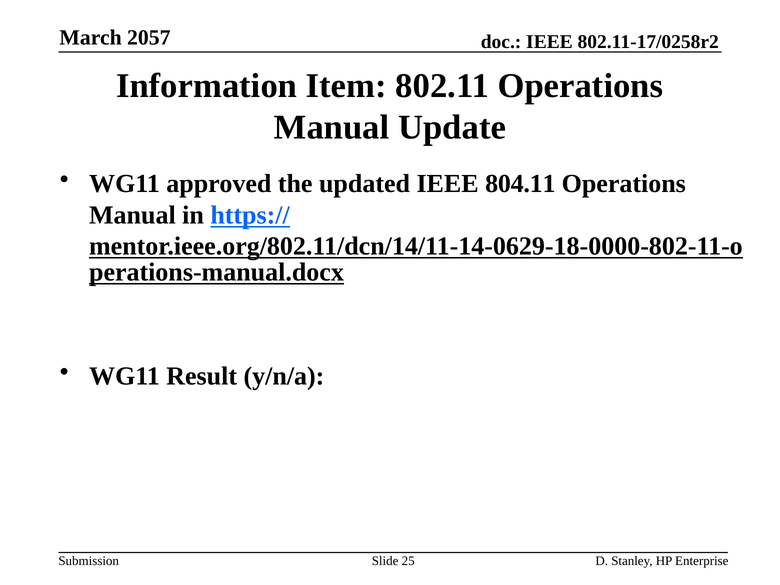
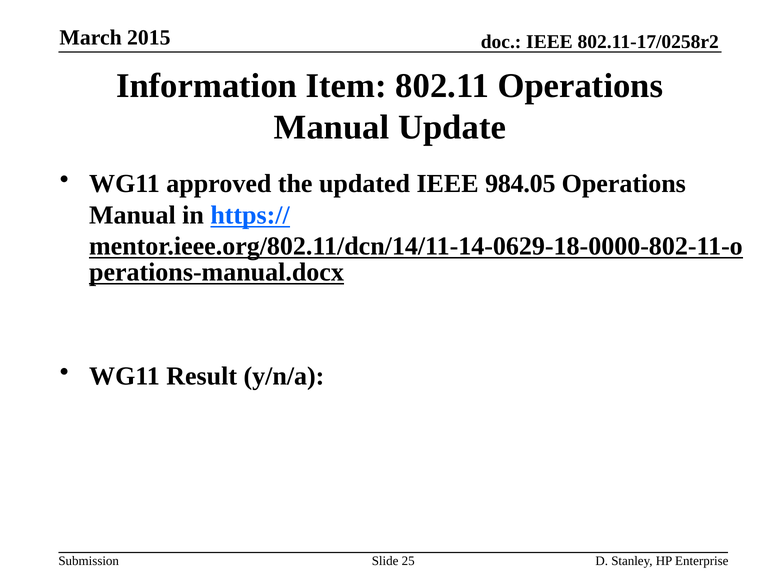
2057: 2057 -> 2015 (149, 38)
804.11: 804.11 -> 984.05 (520, 184)
